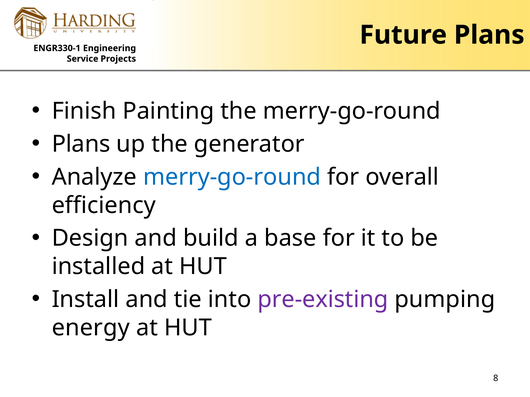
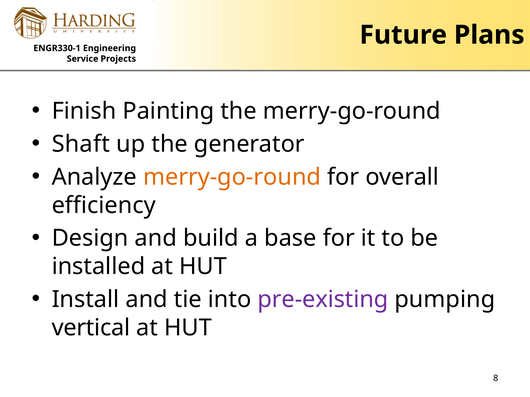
Plans: Plans -> Shaft (81, 144)
merry-go-round colour: blue -> orange (232, 177)
energy: energy -> vertical (91, 328)
